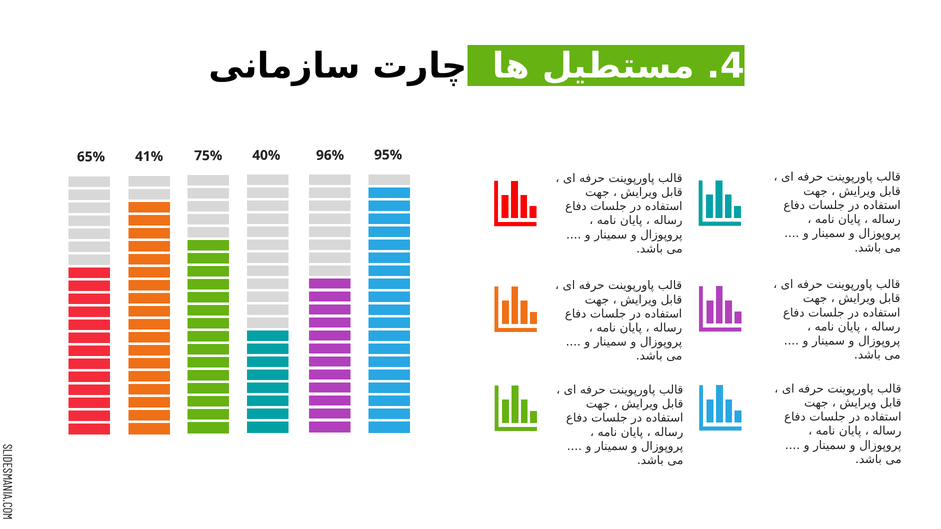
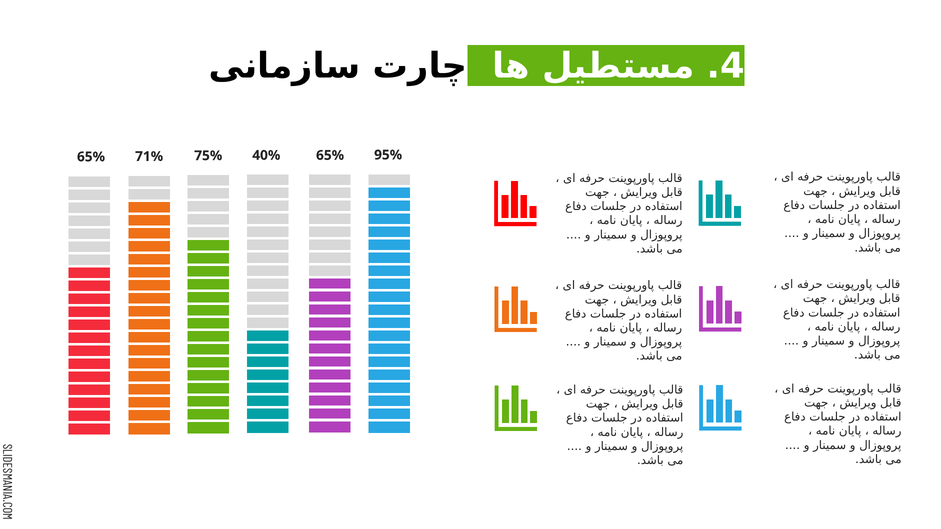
41%: 41% -> 71% (149, 157)
40% 96%: 96% -> 65% (330, 155)
